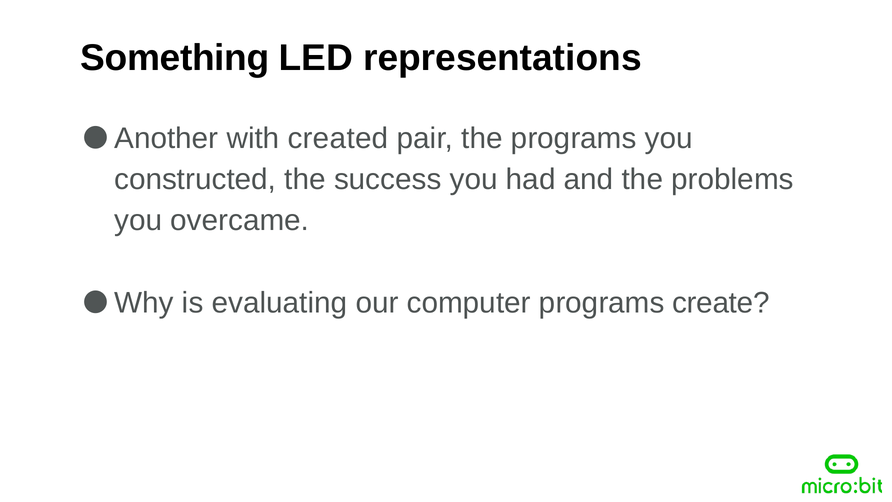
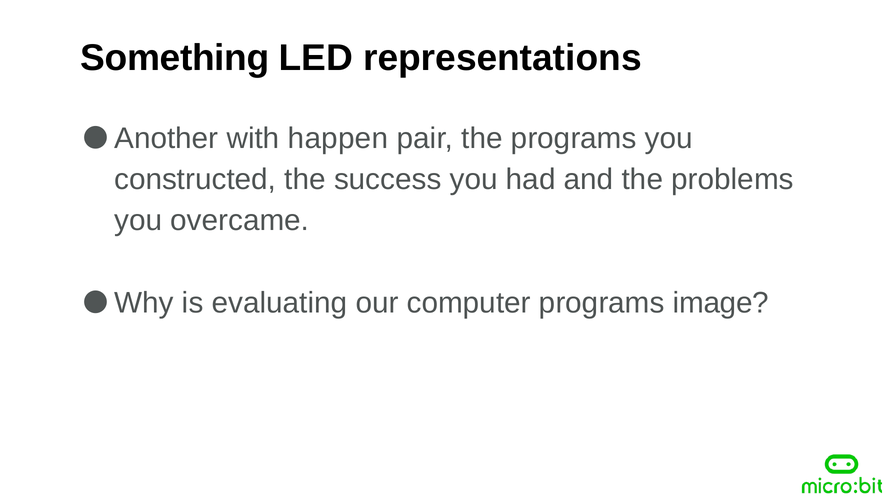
created: created -> happen (338, 138)
create: create -> image (721, 303)
